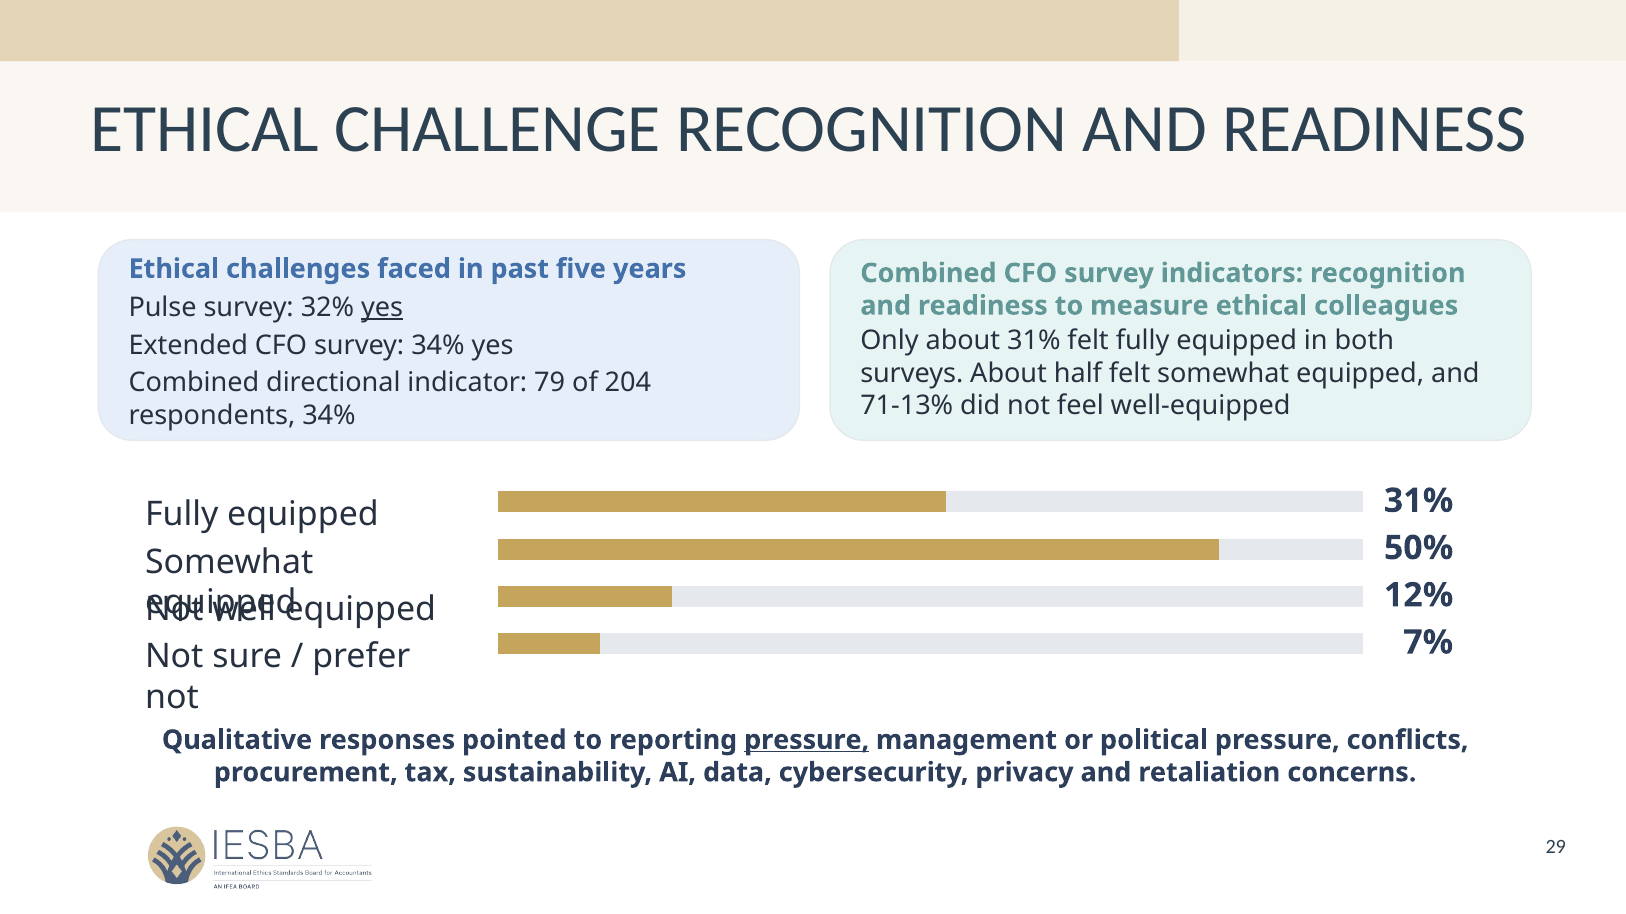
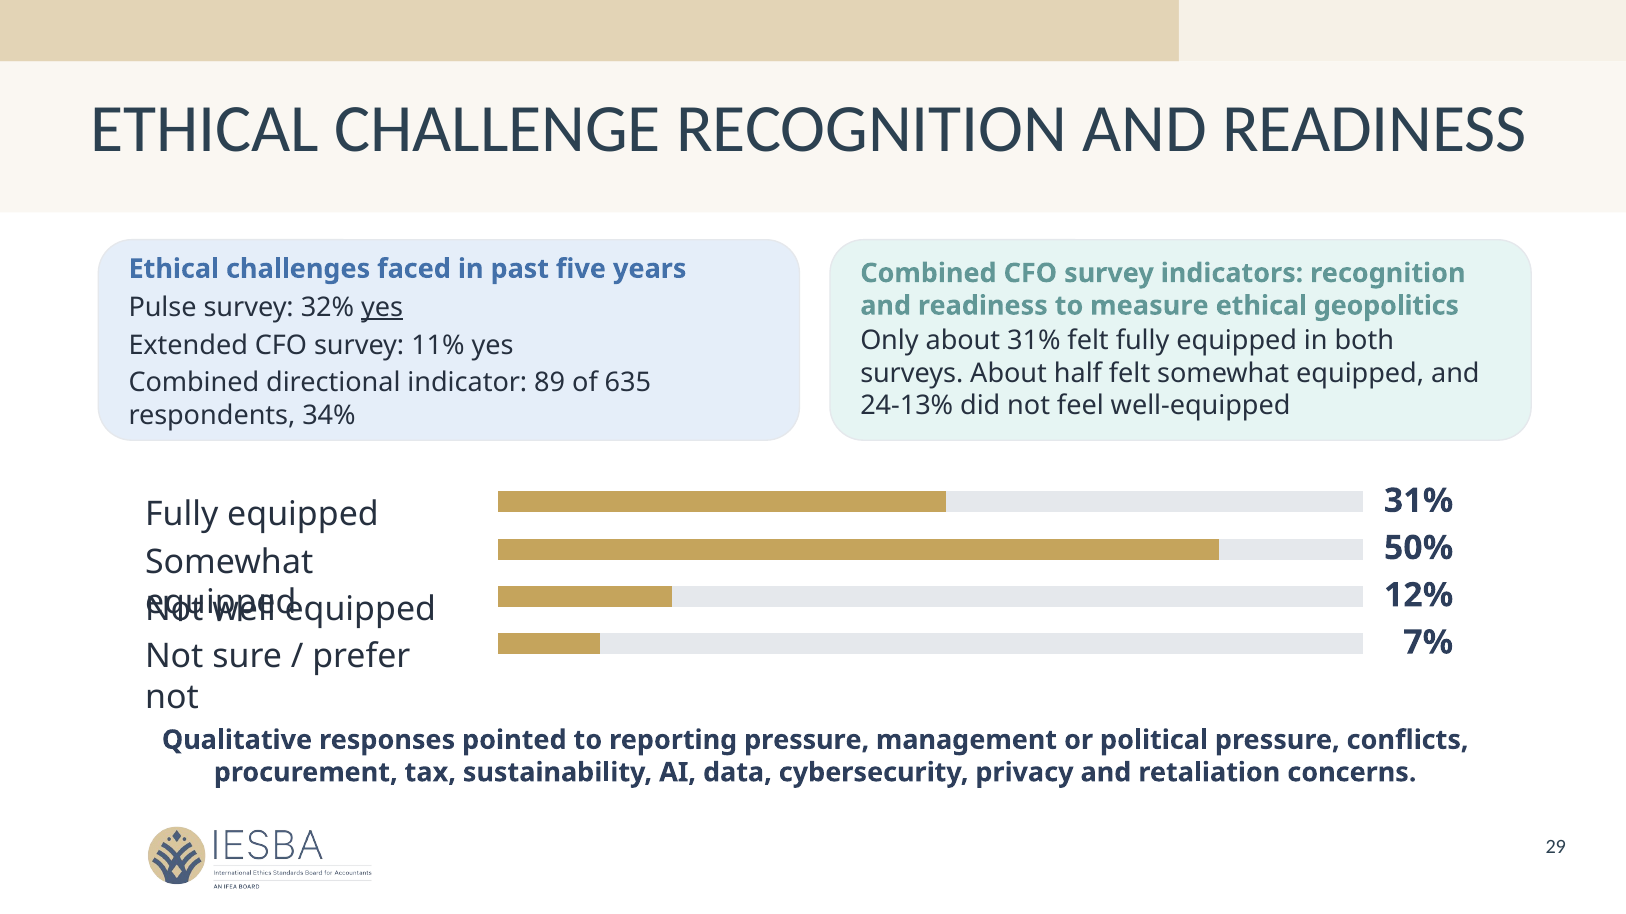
colleagues: colleagues -> geopolitics (1386, 306)
survey 34%: 34% -> 11% (438, 345)
79: 79 -> 89 (550, 383)
204: 204 -> 635 (628, 383)
71-13%: 71-13% -> 24-13% (907, 406)
pressure underline: present -> none (807, 740)
